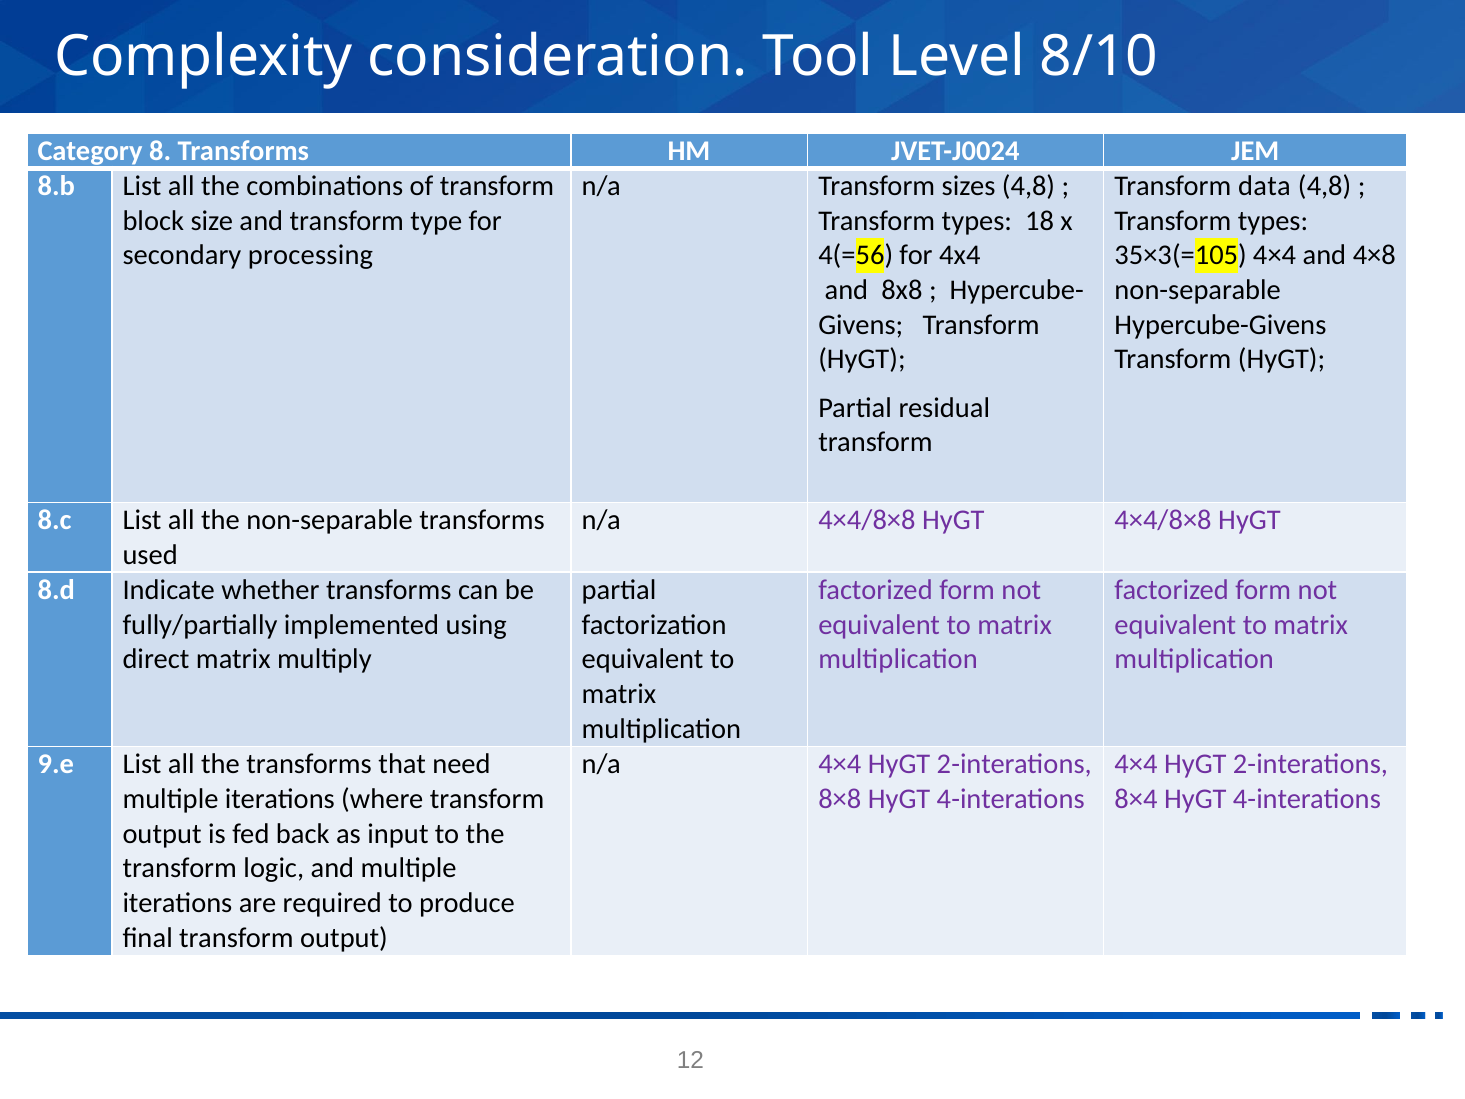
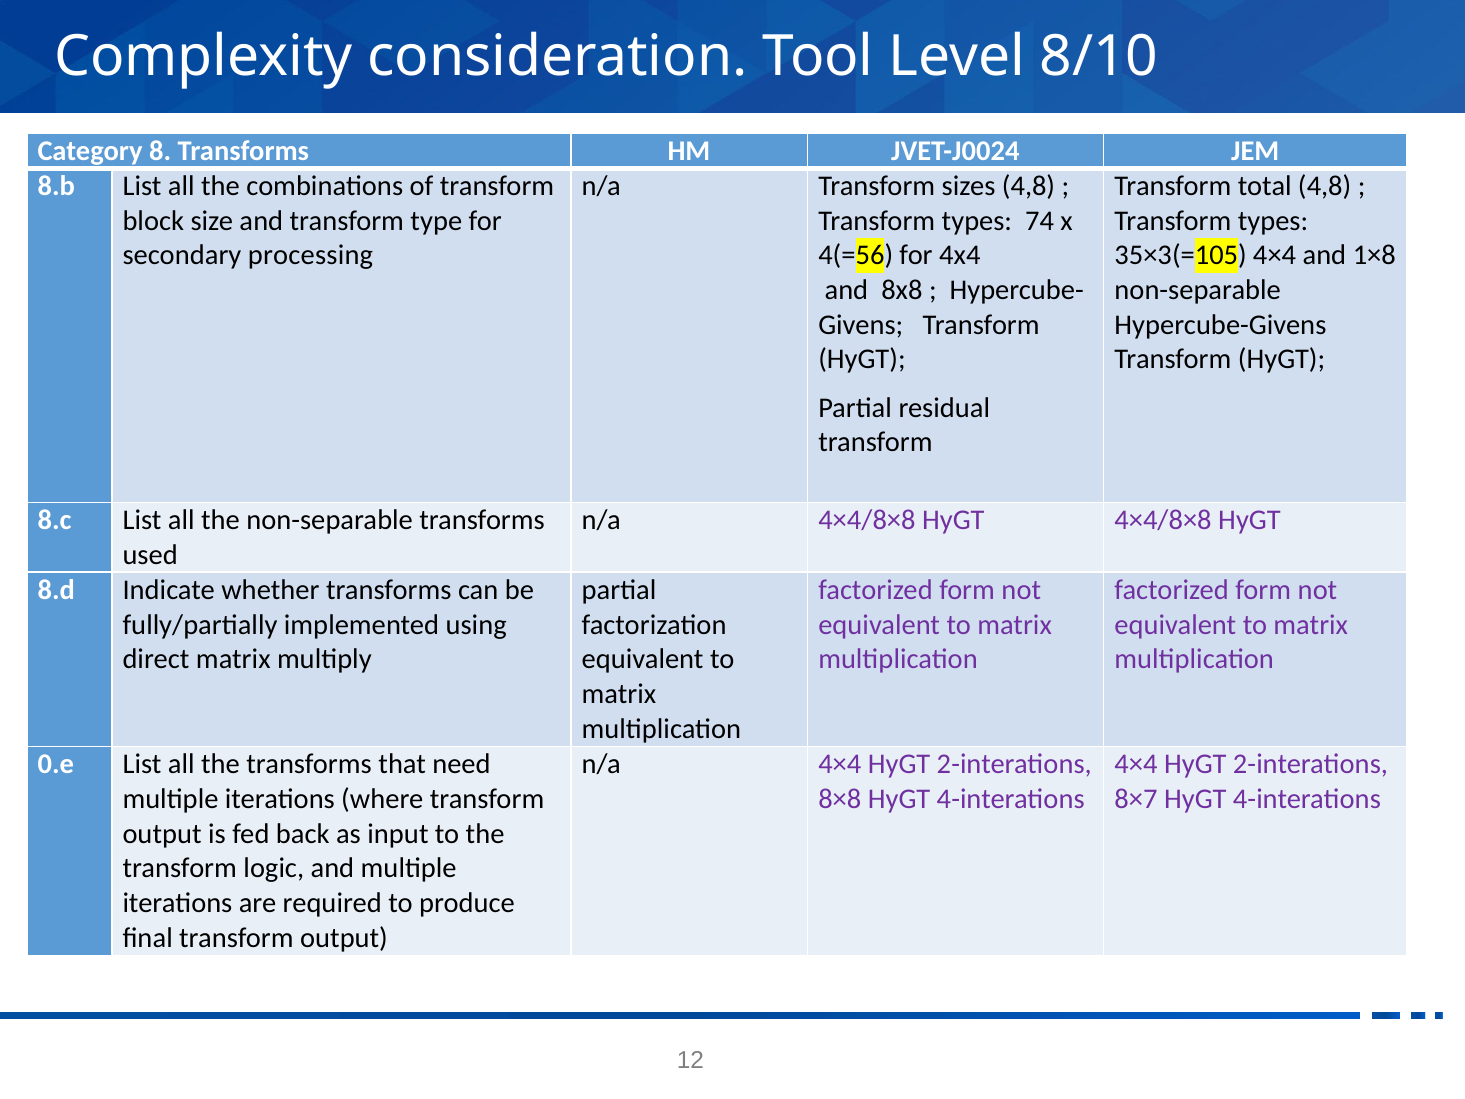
data: data -> total (1265, 186)
18: 18 -> 74 (1039, 221)
4×8: 4×8 -> 1×8 (1374, 255)
9.e: 9.e -> 0.e (56, 764)
8×4: 8×4 -> 8×7 (1136, 799)
